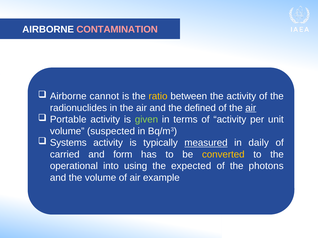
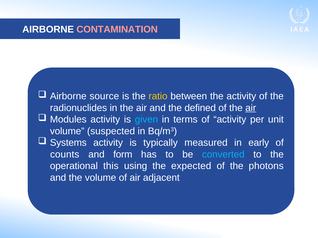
cannot: cannot -> source (104, 96)
Portable: Portable -> Modules (68, 120)
given colour: light green -> light blue (146, 120)
measured underline: present -> none (206, 143)
daily: daily -> early (259, 143)
carried: carried -> counts (65, 155)
converted colour: yellow -> light blue (223, 155)
into: into -> this (111, 166)
example: example -> adjacent (161, 178)
